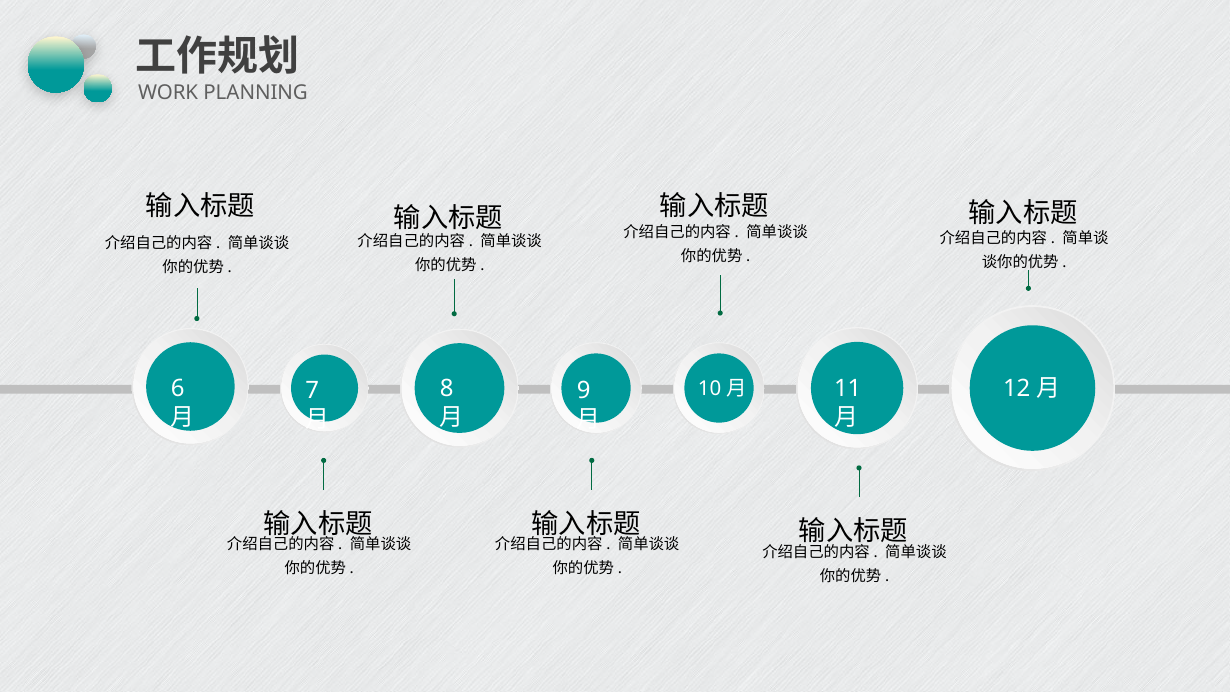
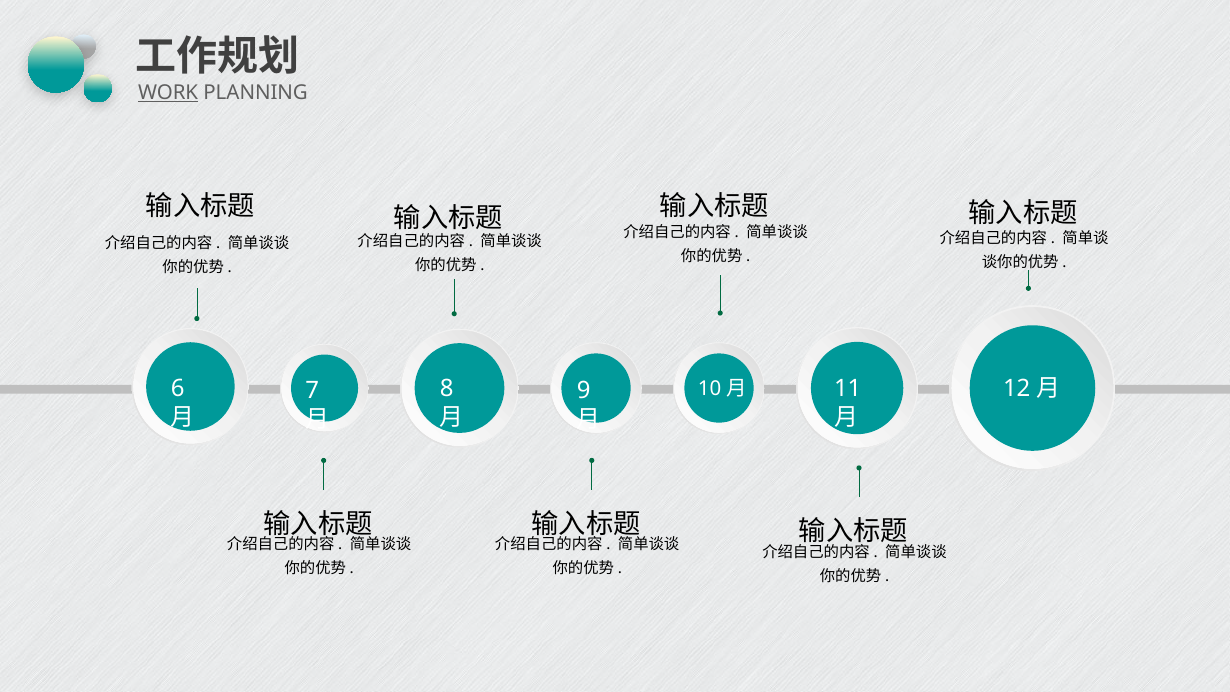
WORK underline: none -> present (168, 93)
